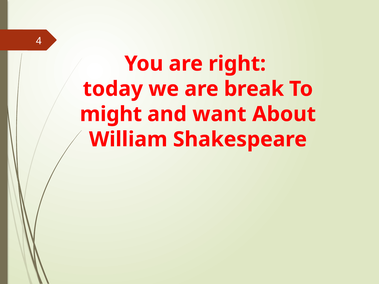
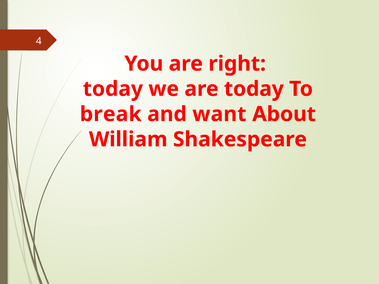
are break: break -> today (254, 89)
might: might -> break (111, 114)
